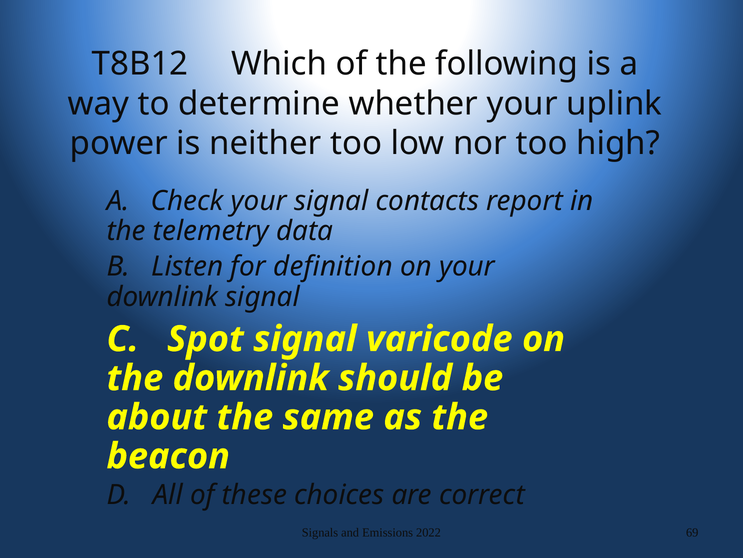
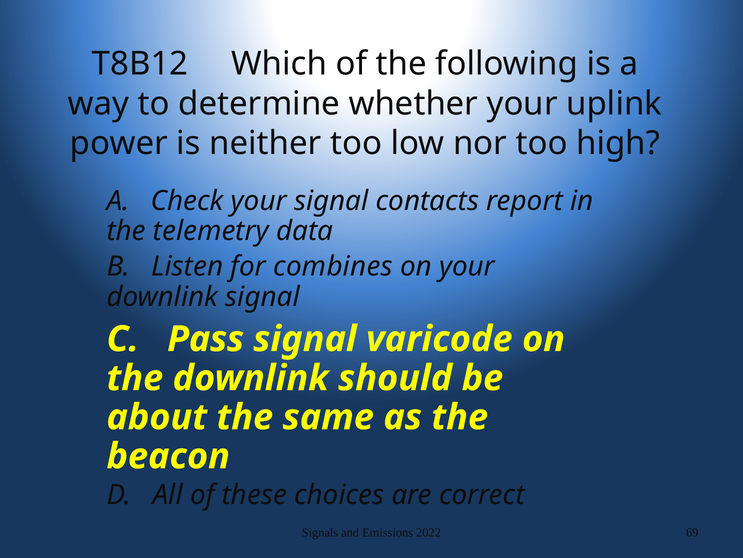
definition: definition -> combines (333, 266)
Spot: Spot -> Pass (206, 339)
